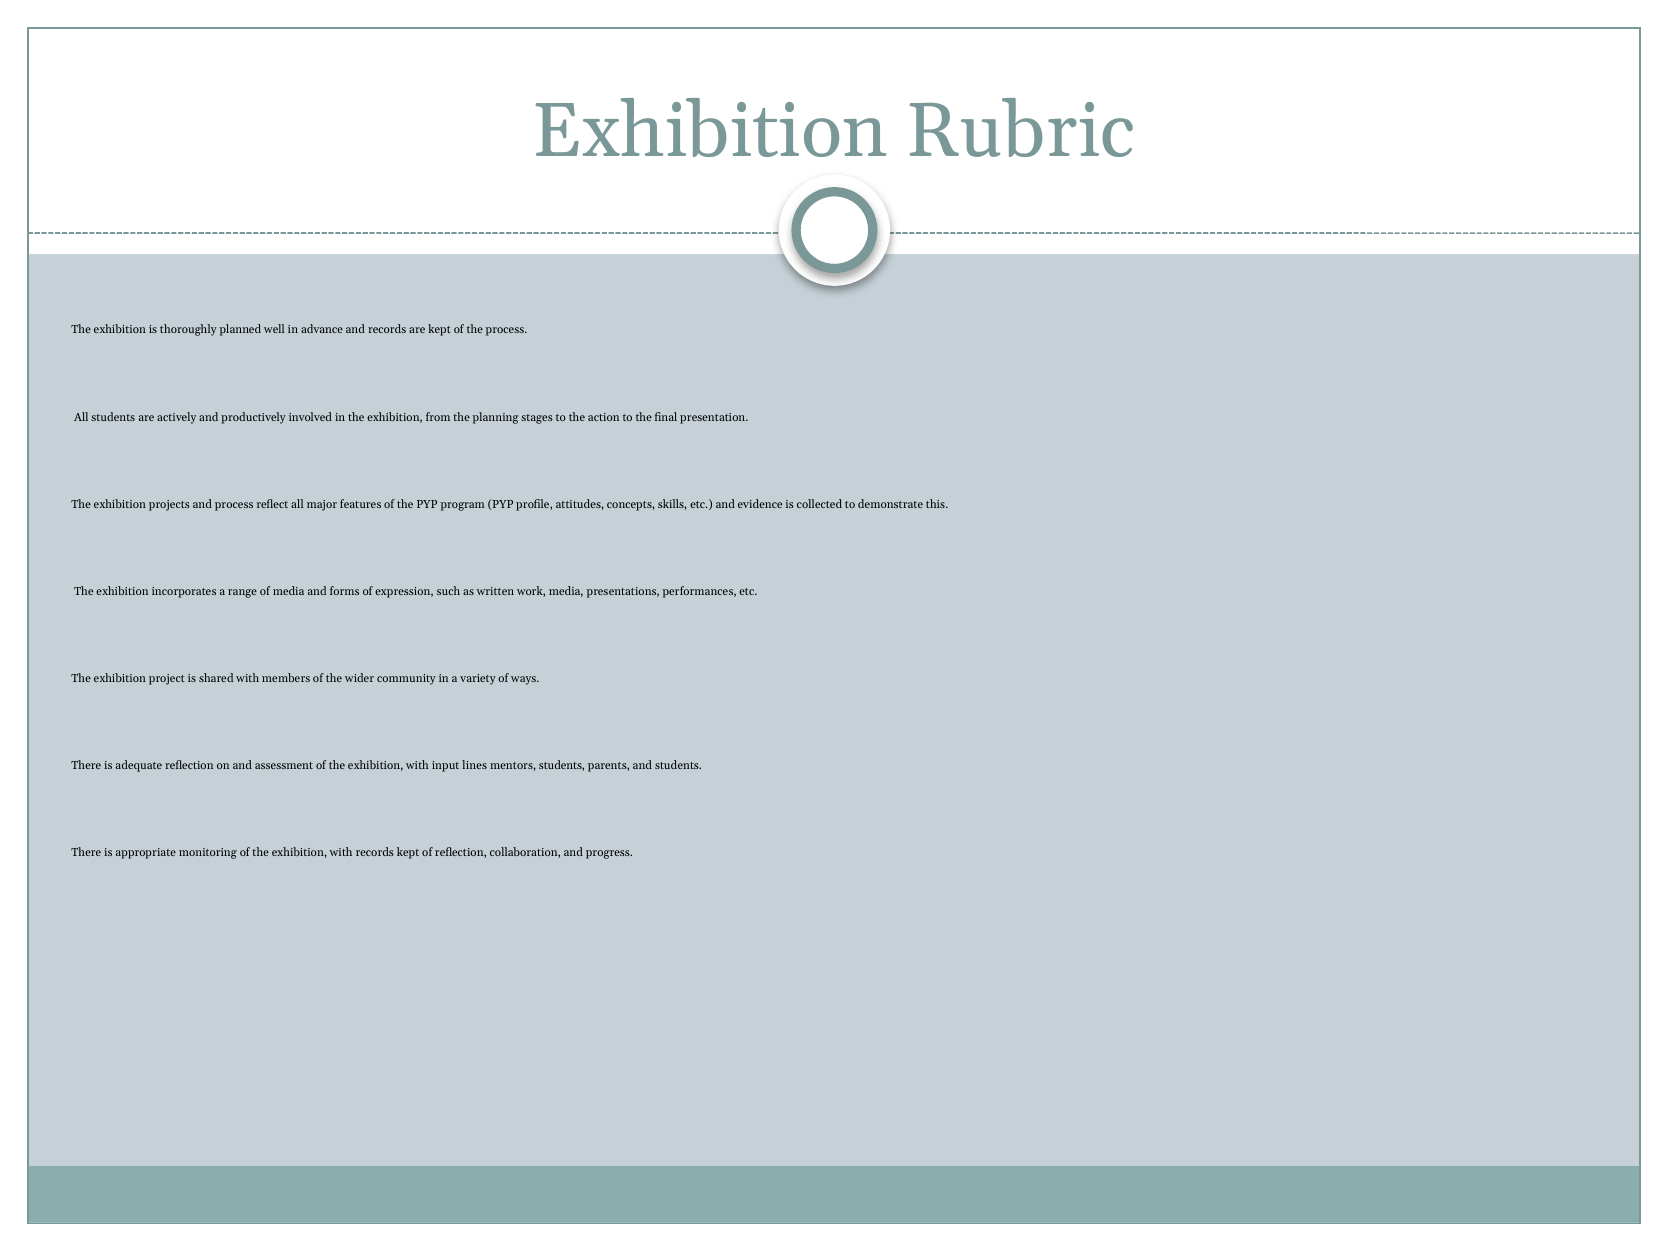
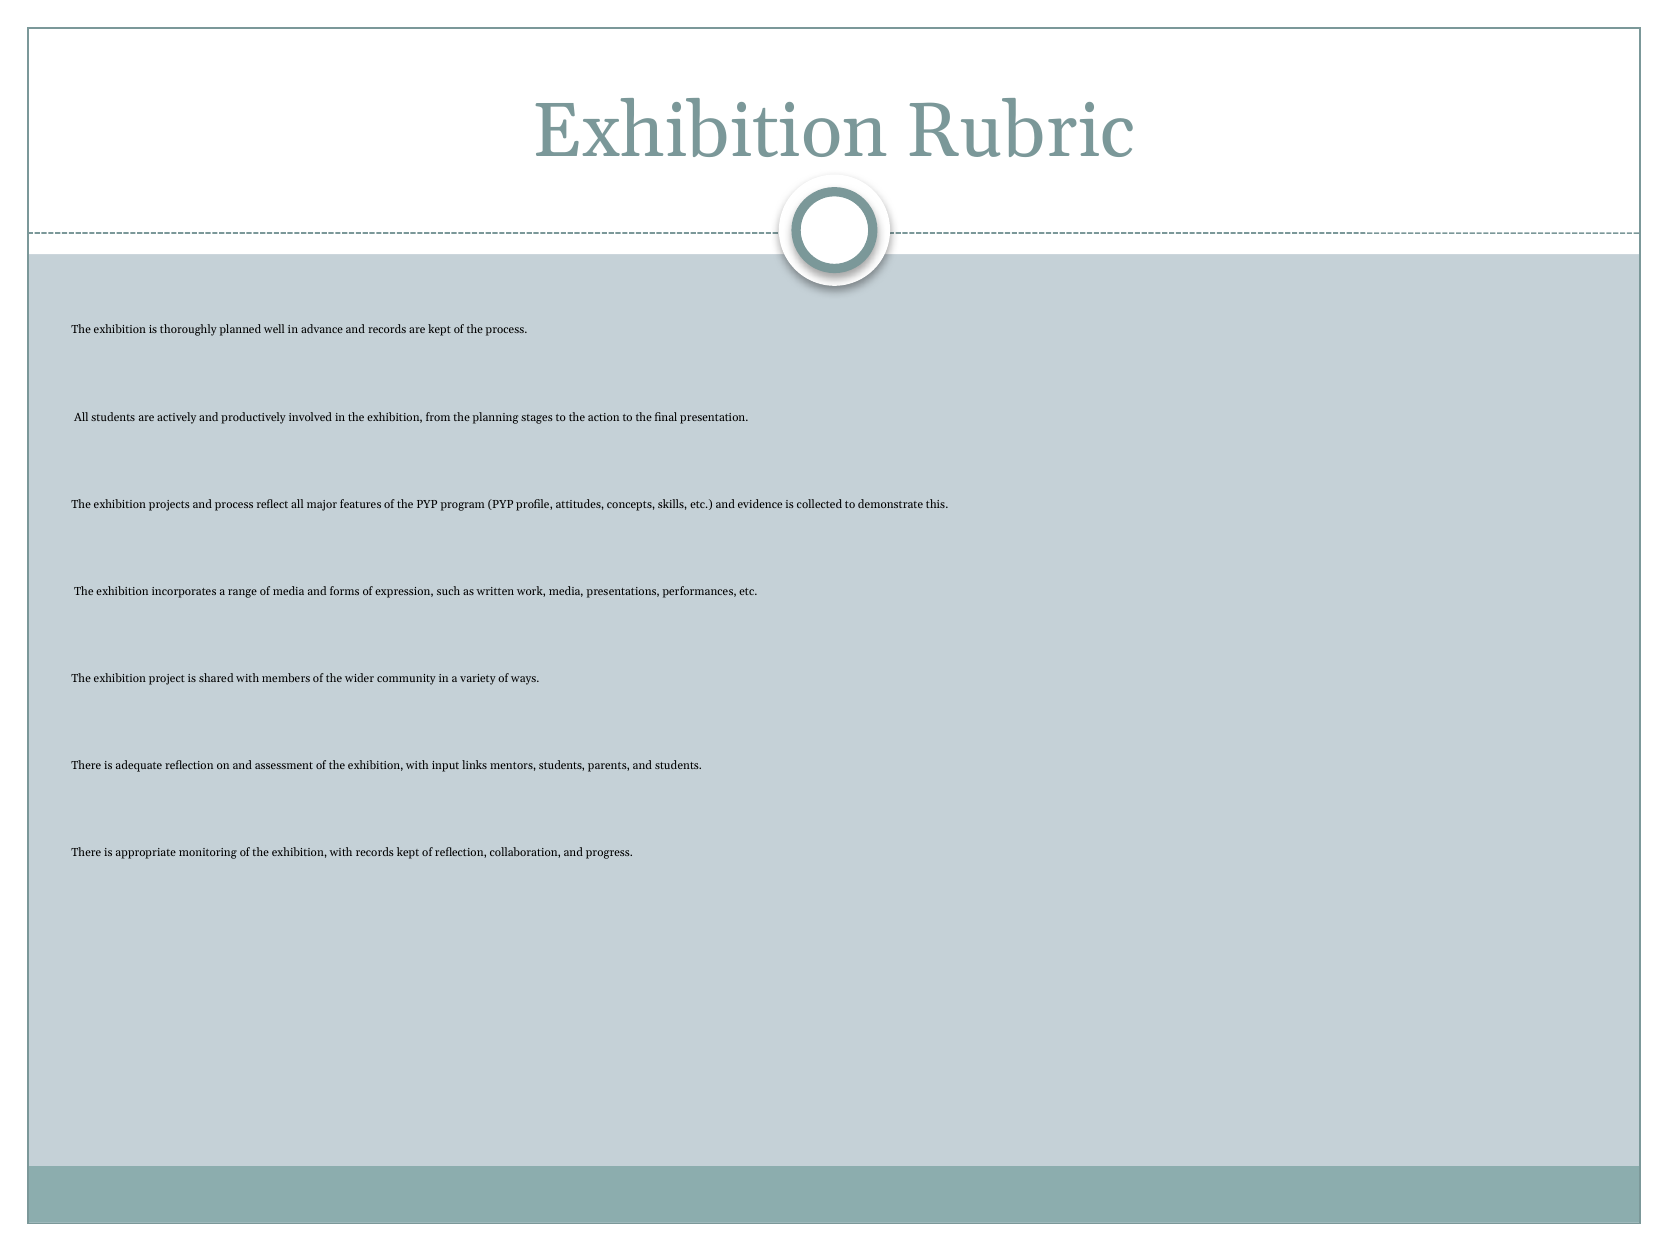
lines: lines -> links (475, 766)
